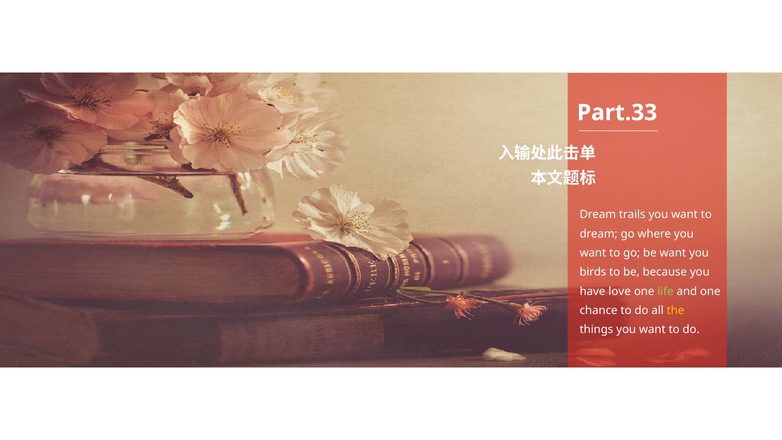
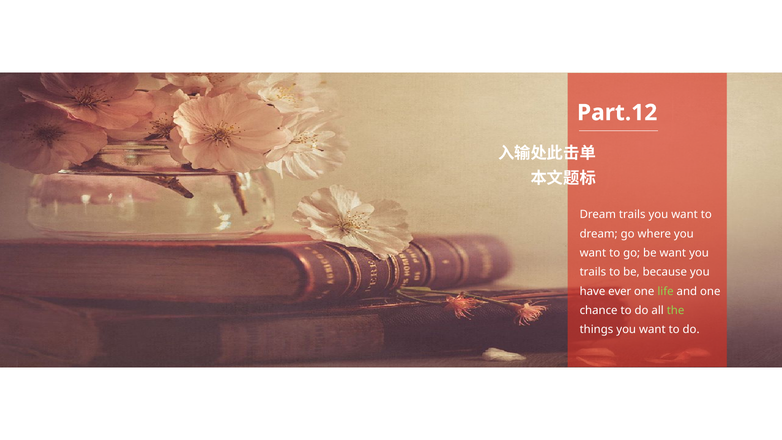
Part.33: Part.33 -> Part.12 (617, 113)
birds: birds -> trails (593, 272)
love: love -> ever (620, 291)
the colour: yellow -> light green (676, 310)
